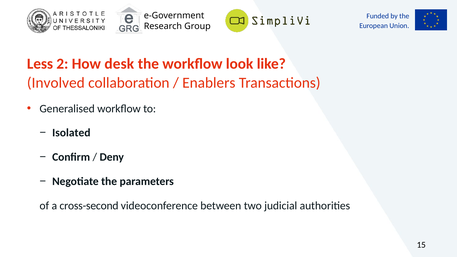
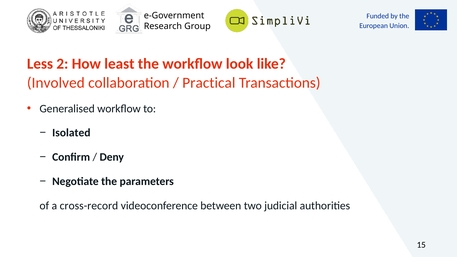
desk: desk -> least (119, 64)
Enablers: Enablers -> Practical (209, 83)
cross-second: cross-second -> cross-record (89, 206)
